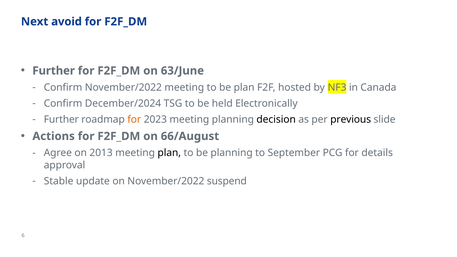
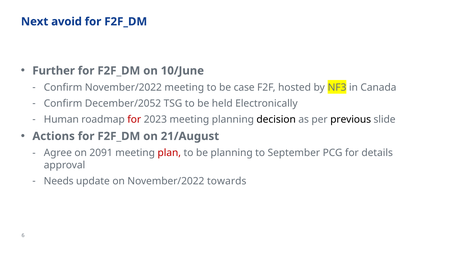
63/June: 63/June -> 10/June (182, 71)
be plan: plan -> case (244, 87)
December/2024: December/2024 -> December/2052 (123, 103)
Further: Further -> Human (61, 119)
for colour: orange -> red (134, 119)
66/August: 66/August -> 21/August (190, 136)
2013: 2013 -> 2091 (101, 153)
plan colour: black -> red (169, 153)
Stable: Stable -> Needs (59, 181)
suspend: suspend -> towards (227, 181)
